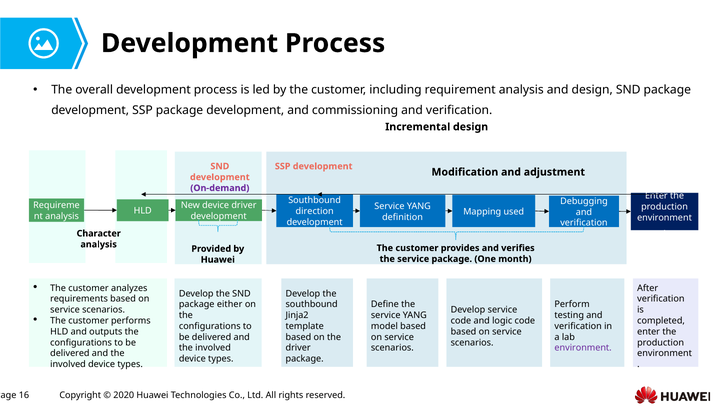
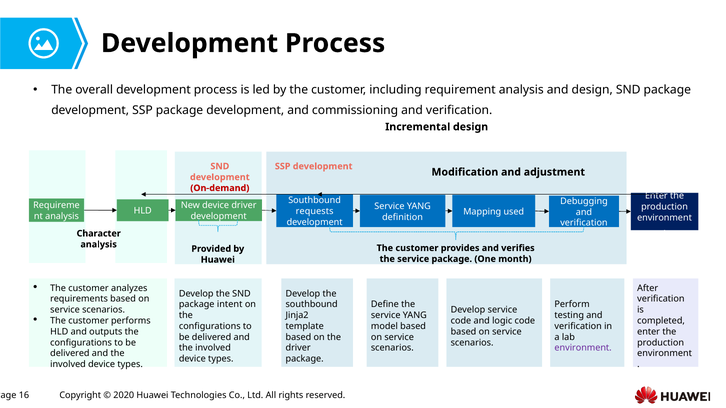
On-demand colour: purple -> red (220, 188)
direction: direction -> requests (315, 212)
either: either -> intent (230, 305)
